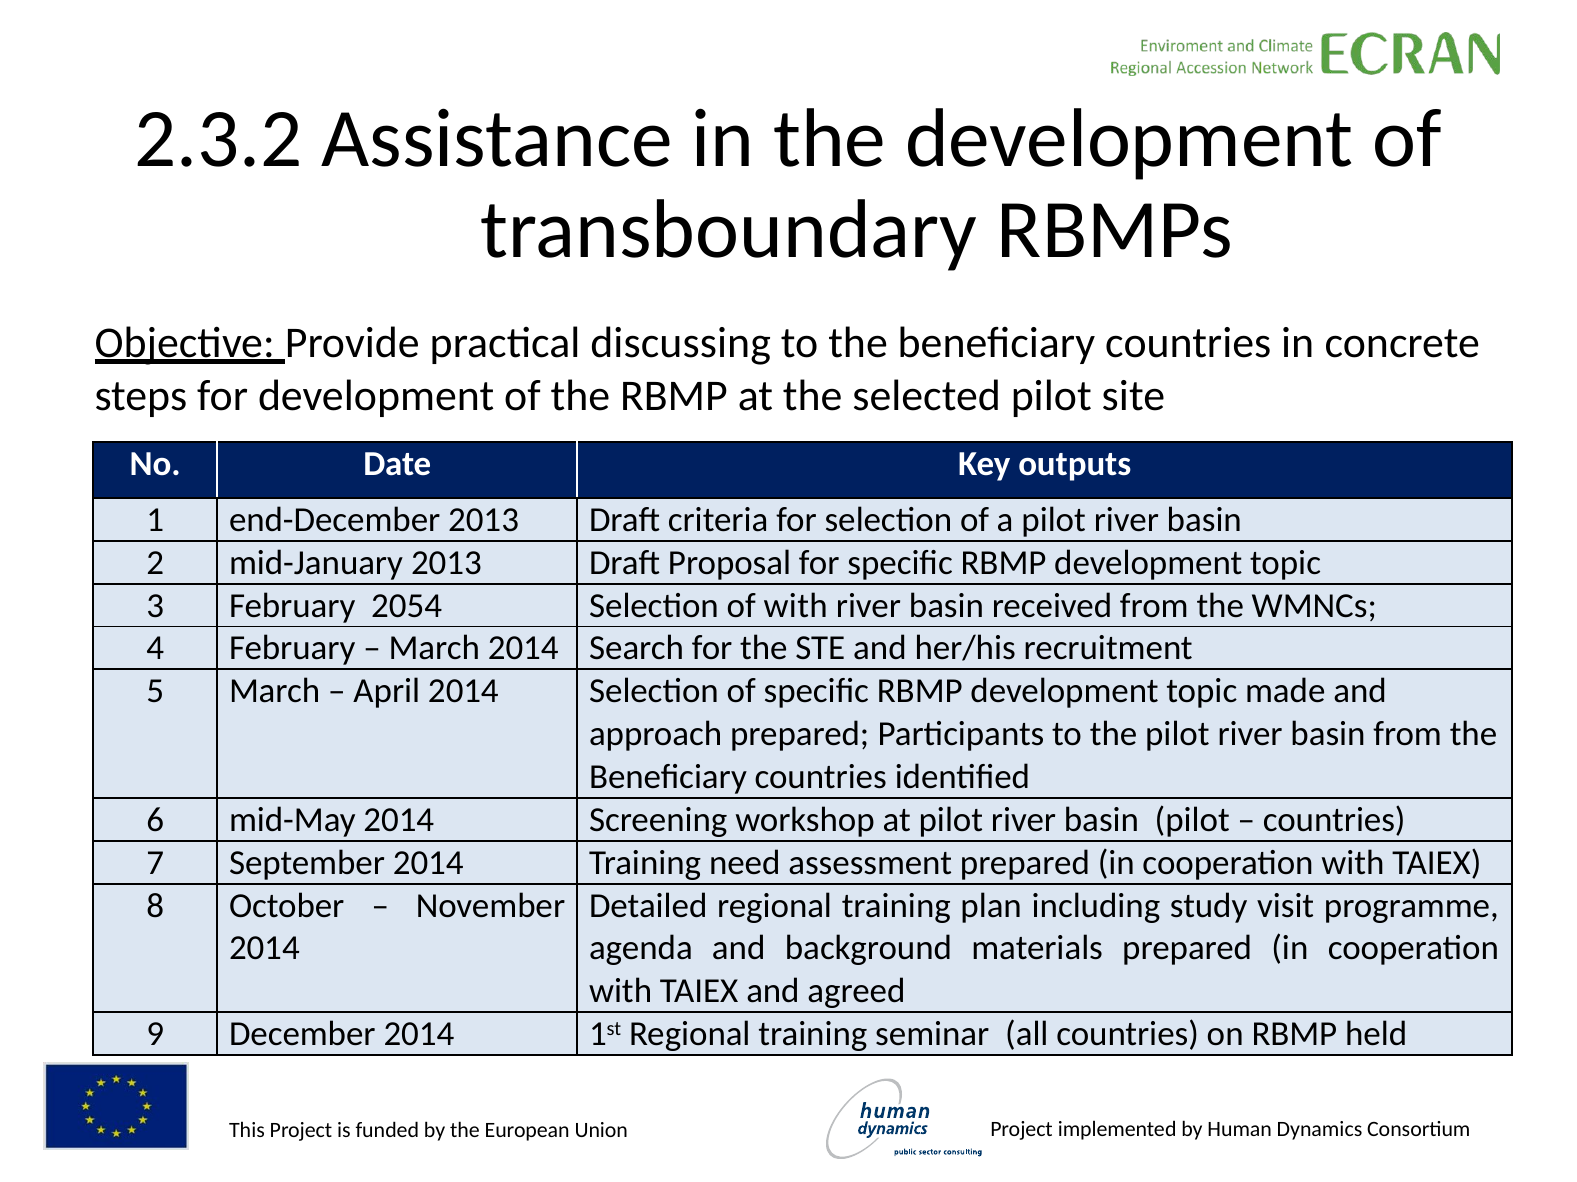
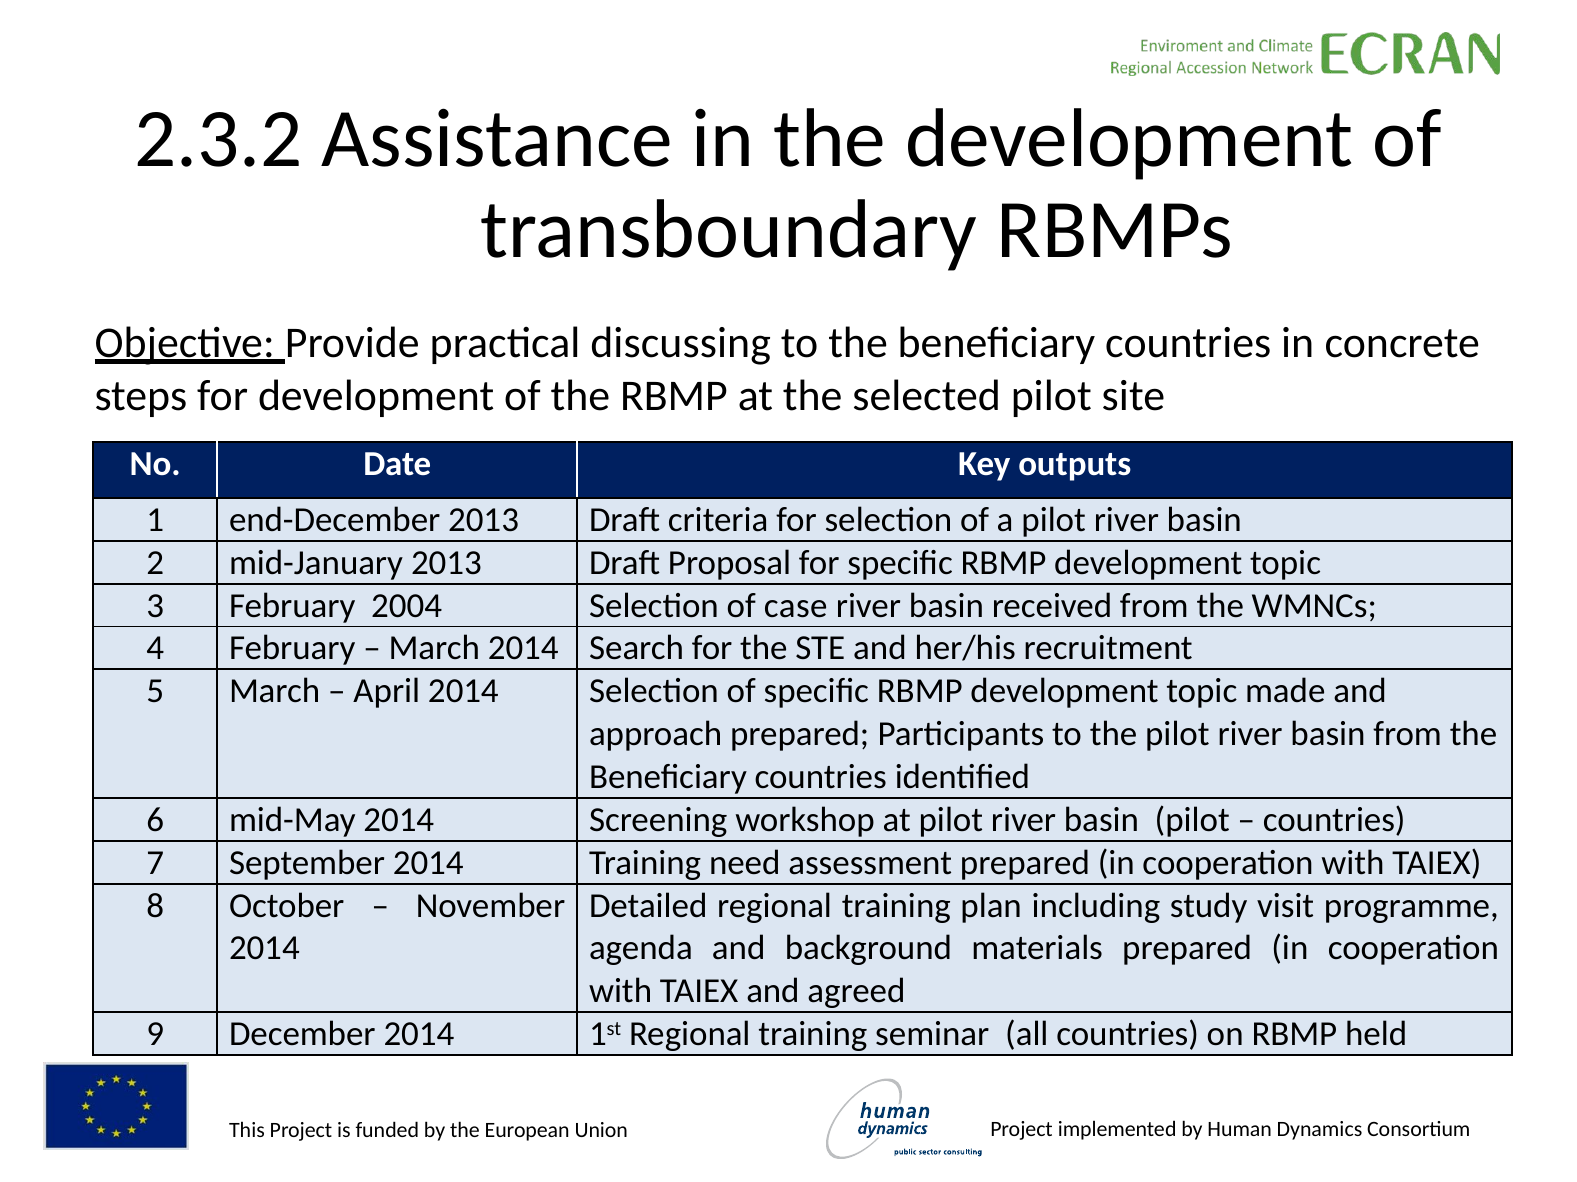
2054: 2054 -> 2004 (407, 606)
of with: with -> case (796, 606)
